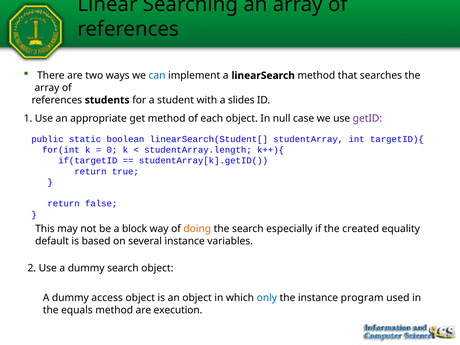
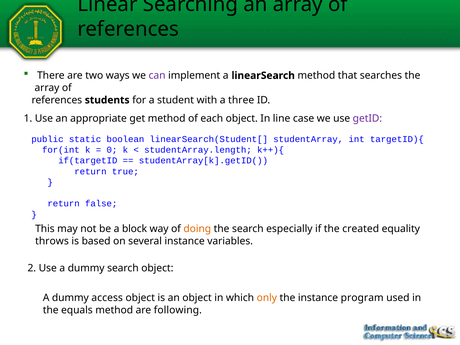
can colour: blue -> purple (157, 76)
slides: slides -> three (241, 100)
null: null -> line (282, 119)
default: default -> throws (52, 241)
only colour: blue -> orange (267, 298)
execution: execution -> following (178, 310)
